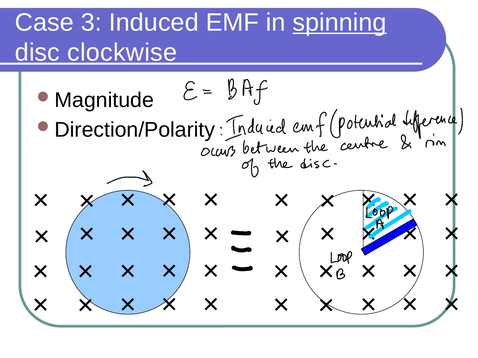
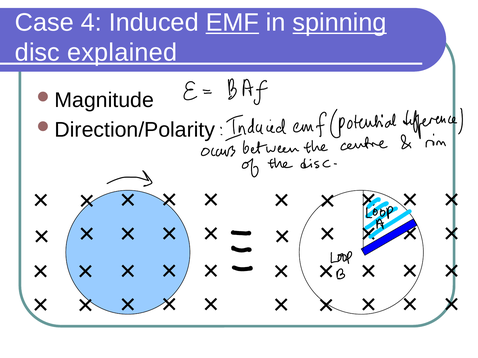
3: 3 -> 4 (91, 22)
EMF underline: none -> present (232, 22)
clockwise: clockwise -> explained (122, 53)
